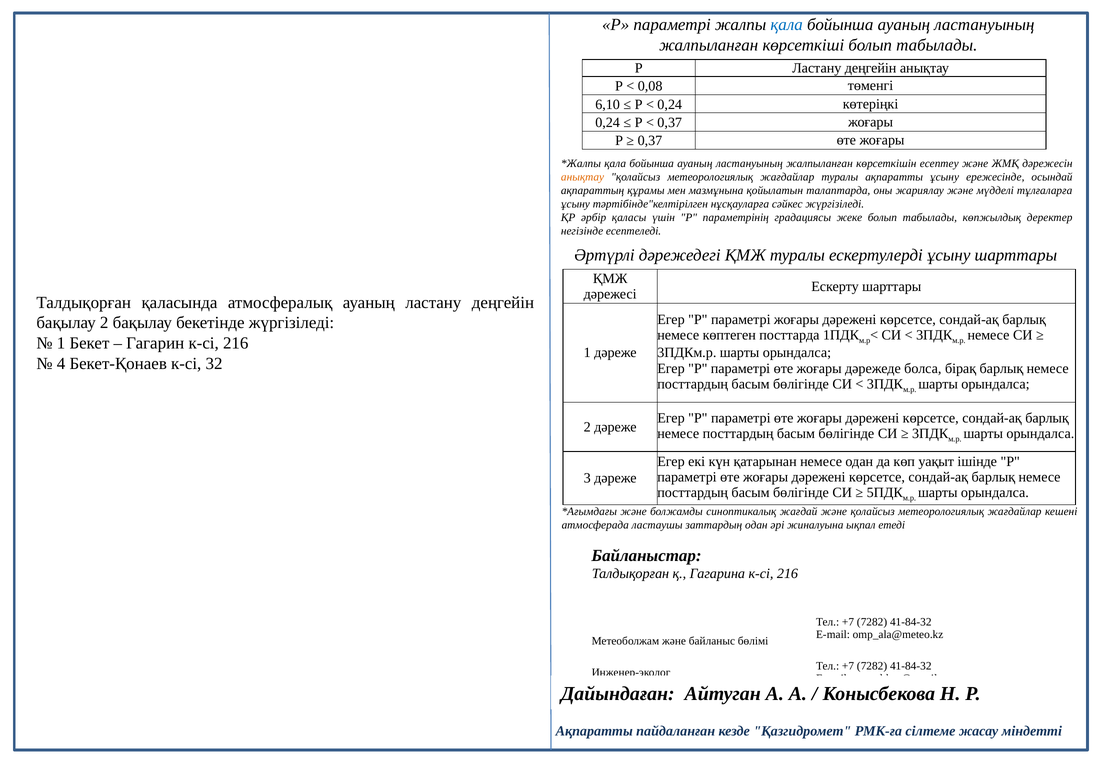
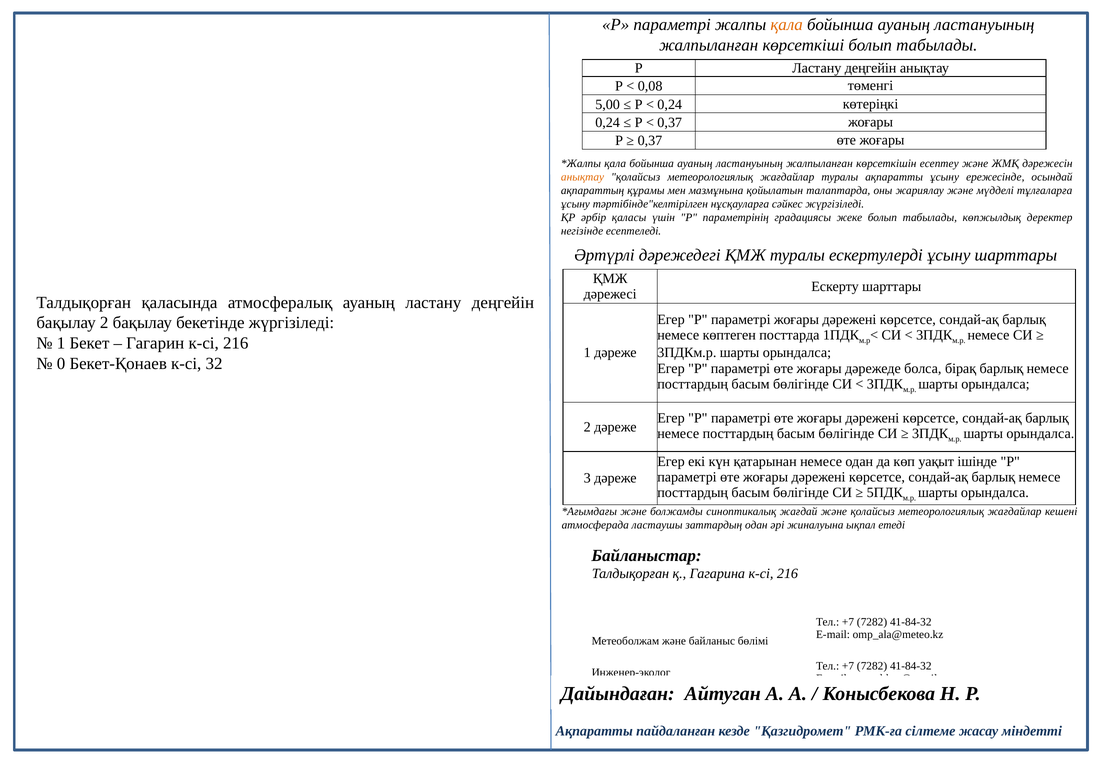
қала colour: blue -> orange (787, 25)
6,10: 6,10 -> 5,00 (608, 104)
4: 4 -> 0 (61, 363)
